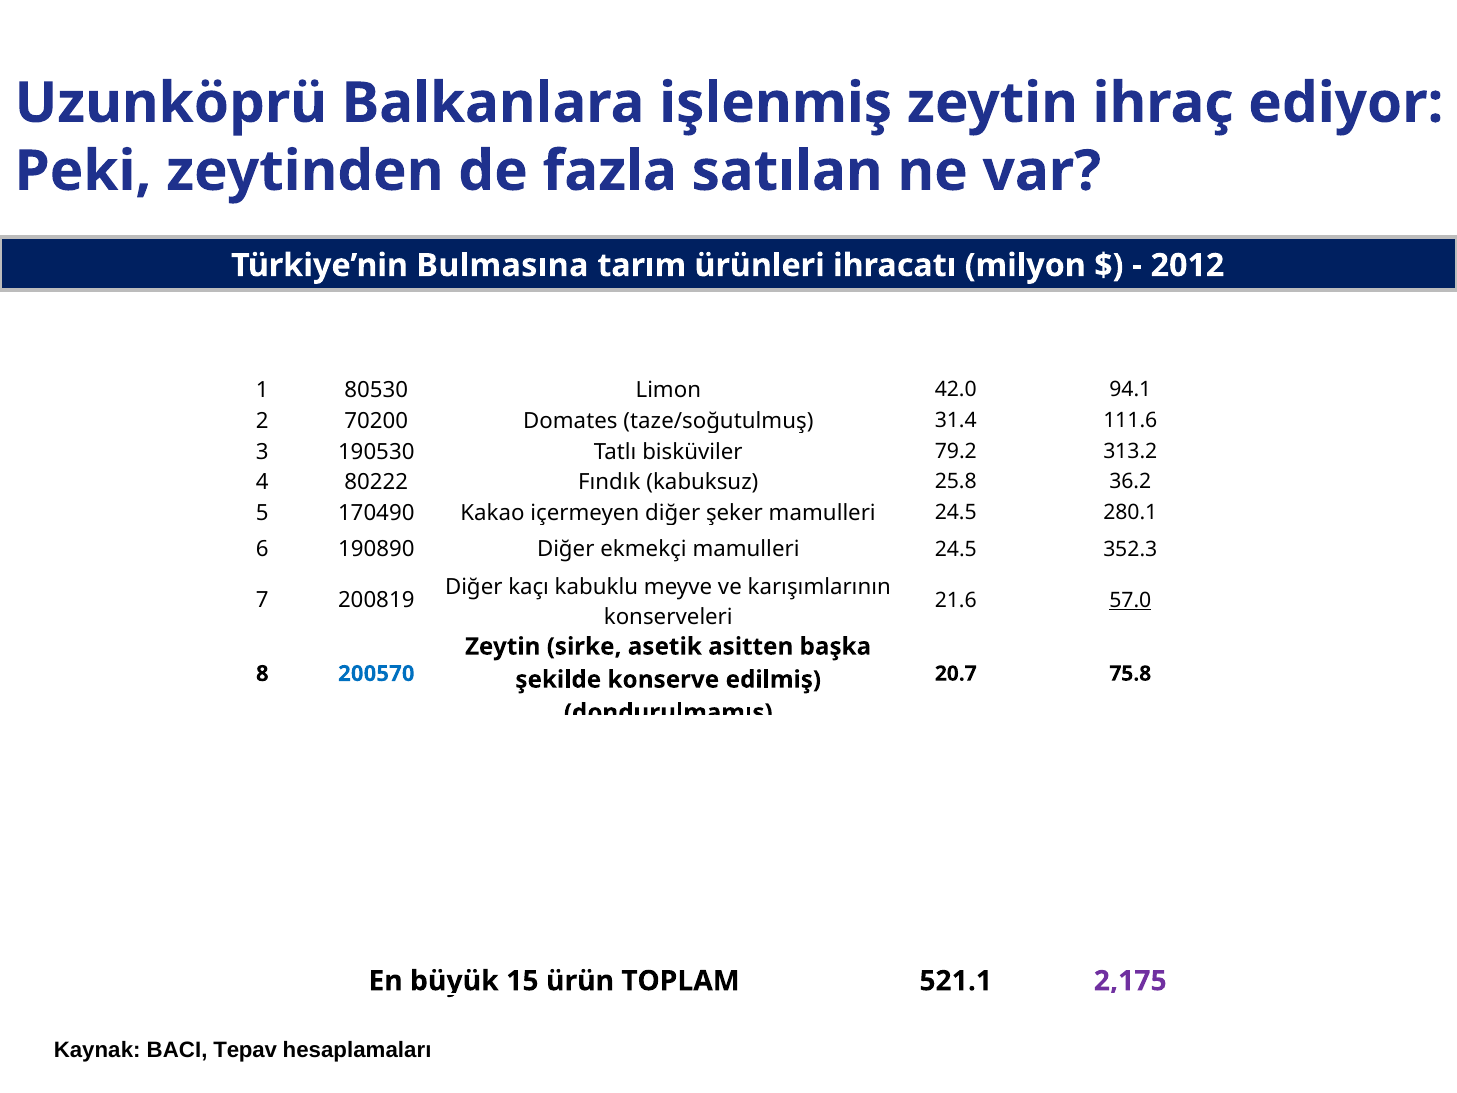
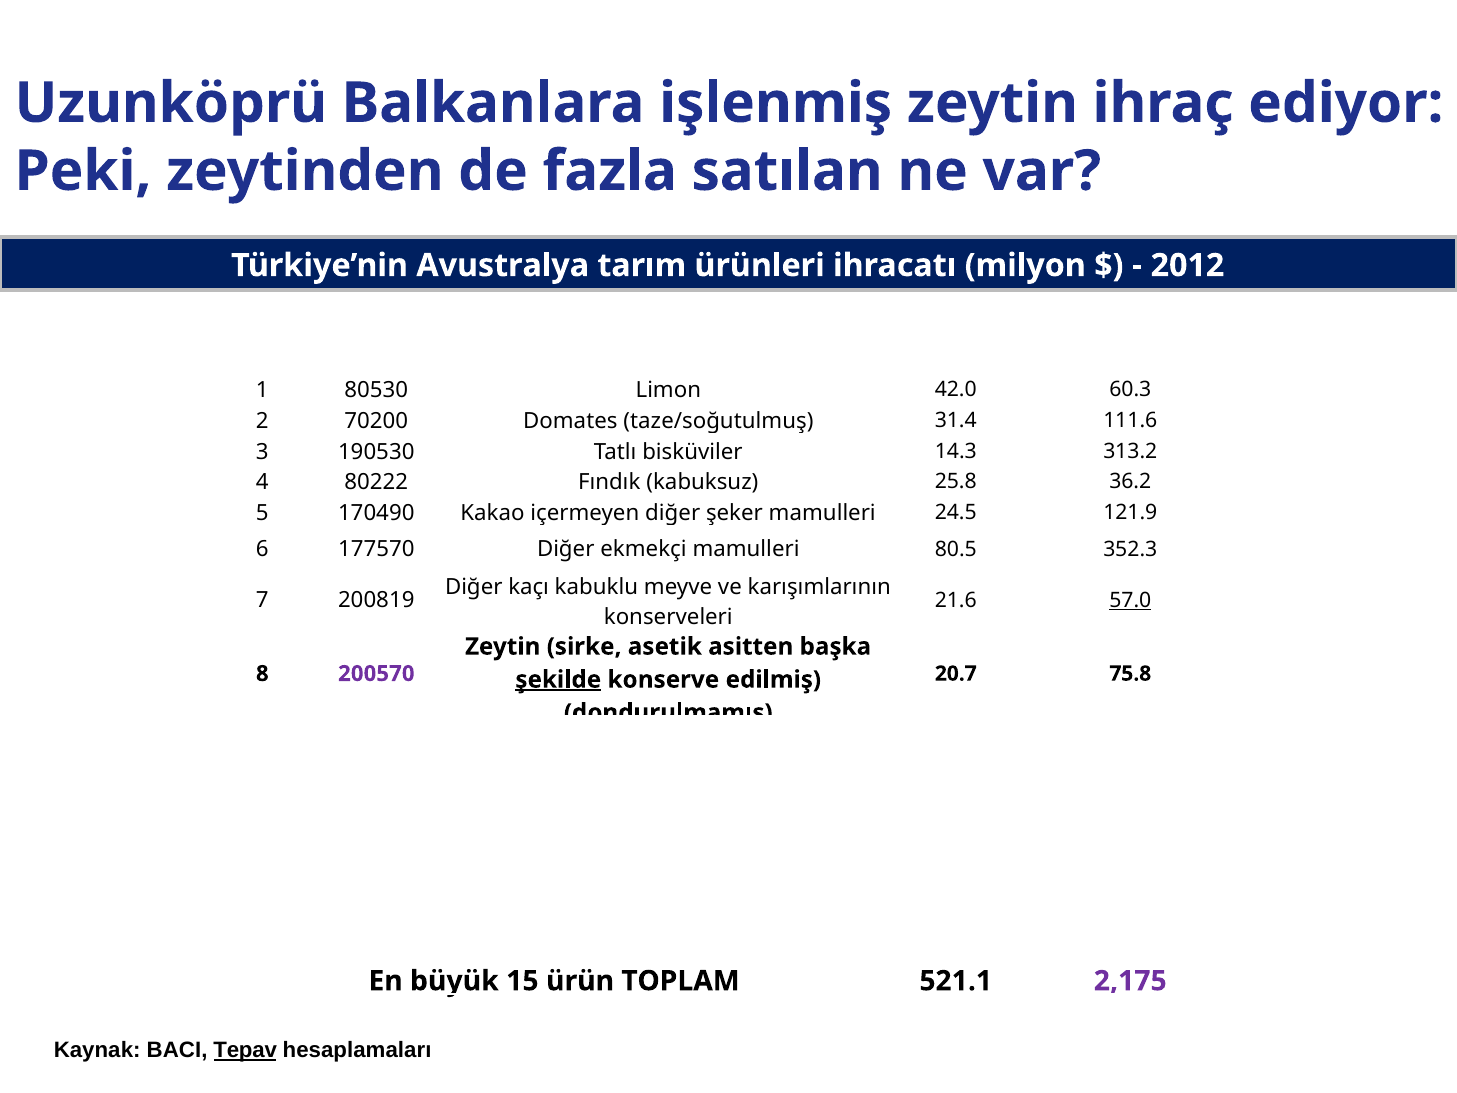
Bulmasına: Bulmasına -> Avustralya (503, 265)
94.1: 94.1 -> 60.3 (1130, 390)
79.2: 79.2 -> 14.3 (956, 451)
280.1: 280.1 -> 121.9 (1130, 512)
190890: 190890 -> 177570 (376, 549)
ekmekçi mamulleri 24.5: 24.5 -> 80.5 (956, 549)
200570 colour: blue -> purple (376, 674)
şekilde underline: none -> present (558, 679)
Tepav underline: none -> present (245, 1050)
